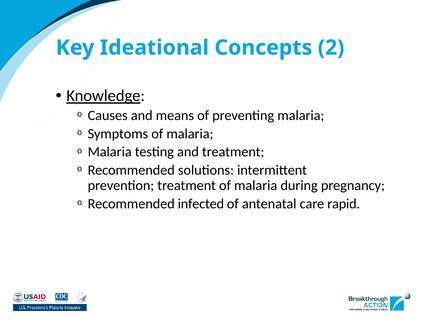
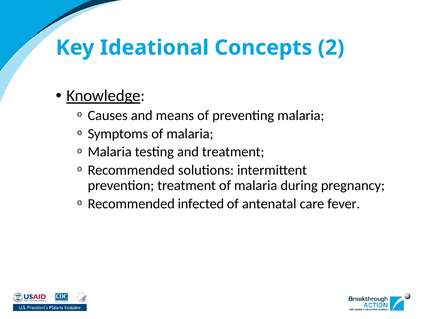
rapid: rapid -> fever (344, 204)
